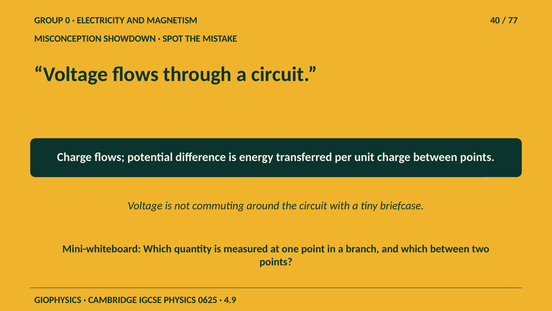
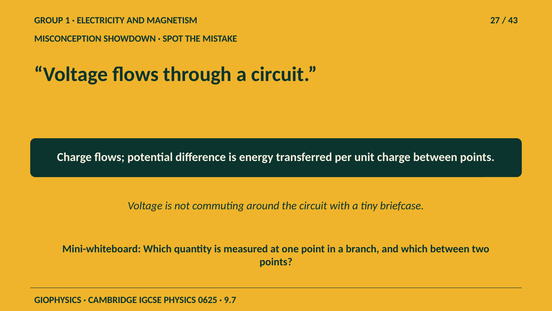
0: 0 -> 1 (68, 20)
40: 40 -> 27 (495, 20)
77: 77 -> 43 (513, 20)
4.9: 4.9 -> 9.7 (230, 299)
